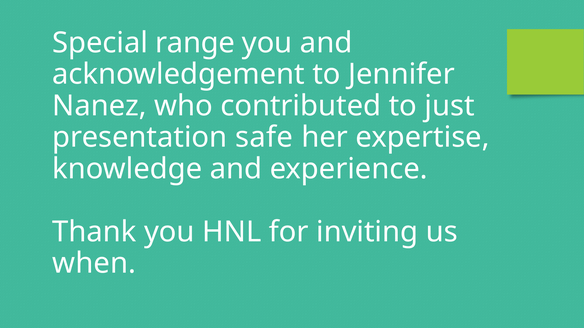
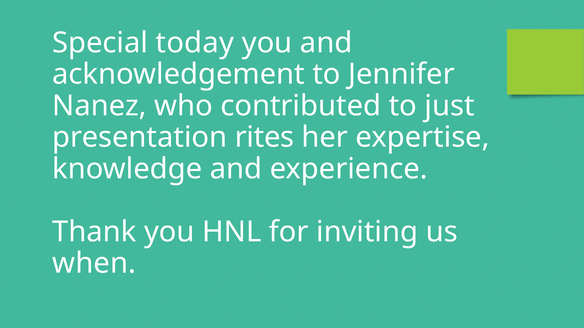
range: range -> today (195, 43)
safe: safe -> rites (264, 137)
